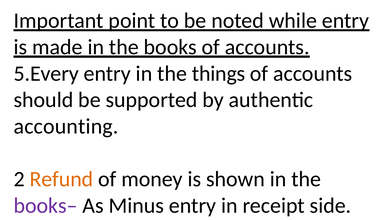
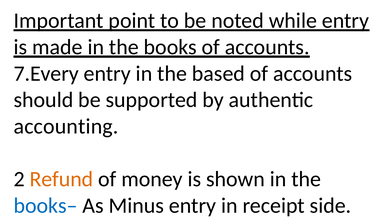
5.Every: 5.Every -> 7.Every (46, 73)
things: things -> based (218, 73)
books– colour: purple -> blue (46, 205)
